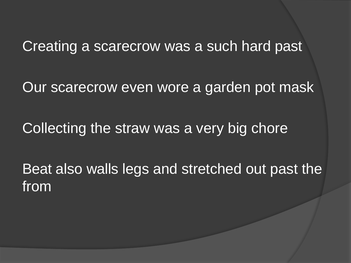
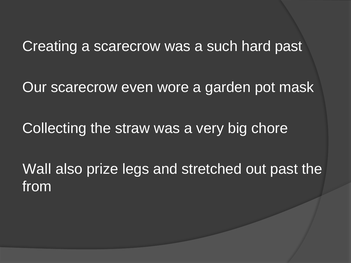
Beat: Beat -> Wall (37, 169)
walls: walls -> prize (102, 169)
